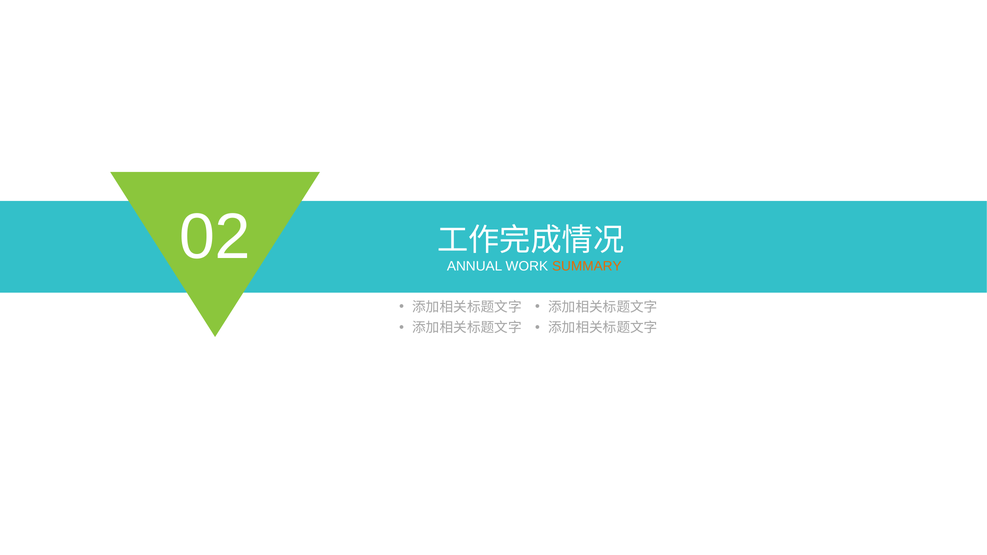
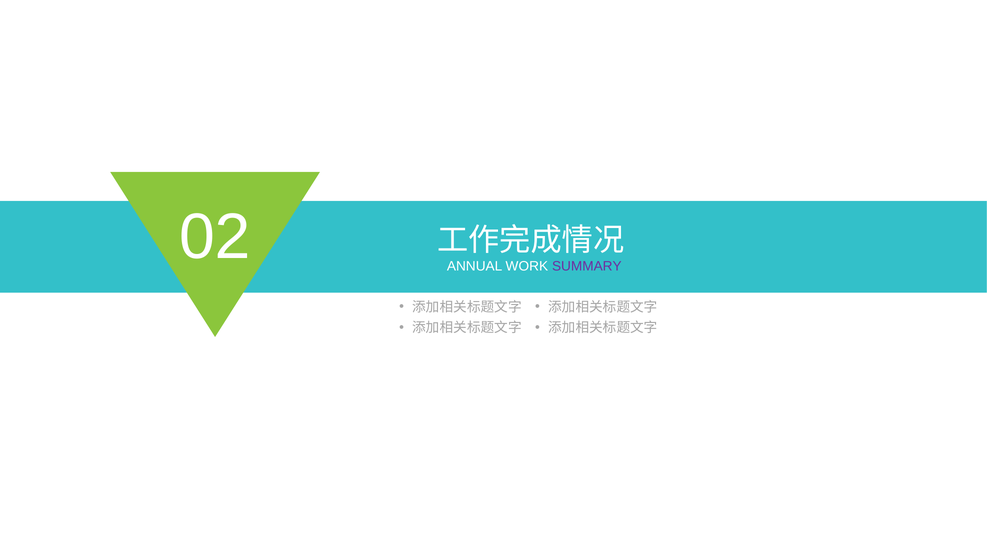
SUMMARY colour: orange -> purple (587, 266)
